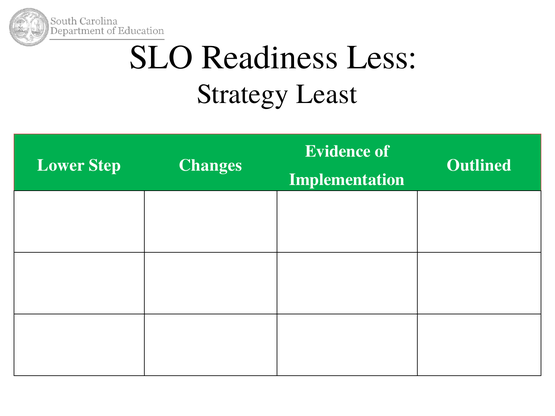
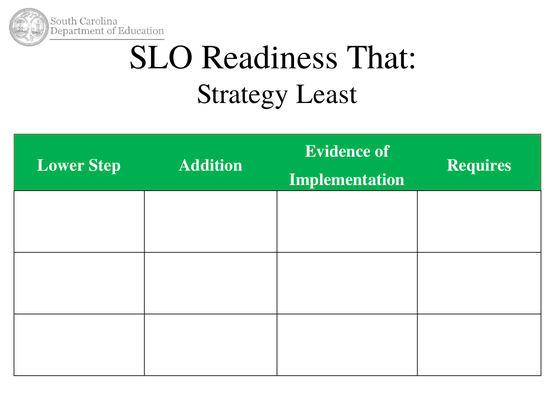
Less: Less -> That (382, 57)
Changes: Changes -> Addition (211, 165)
Outlined: Outlined -> Requires (479, 165)
